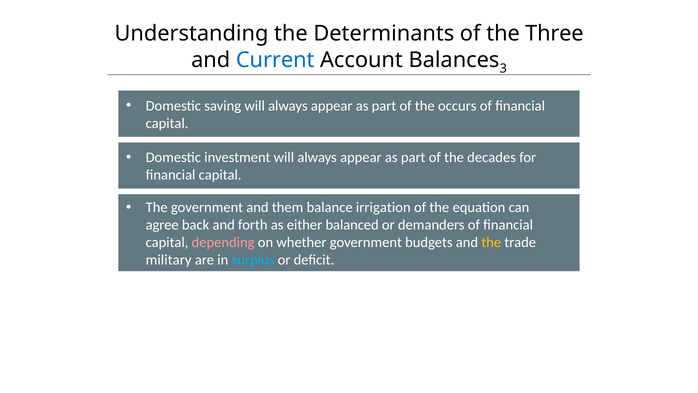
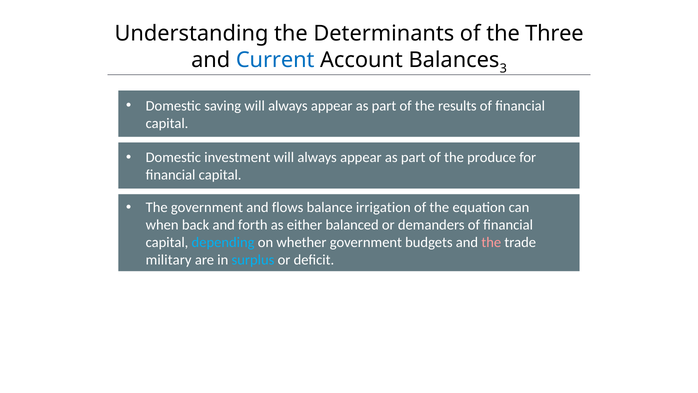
occurs: occurs -> results (457, 106)
decades: decades -> produce (492, 157)
them: them -> flows (288, 207)
agree: agree -> when (162, 225)
depending colour: pink -> light blue (223, 242)
the colour: yellow -> pink (491, 242)
